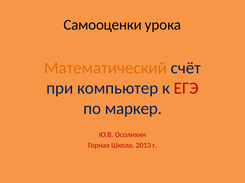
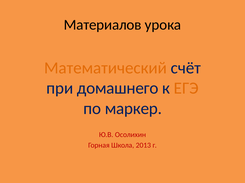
Самооценки: Самооценки -> Материалов (103, 25)
компьютер: компьютер -> домашнего (118, 89)
ЕГЭ colour: red -> orange (186, 89)
